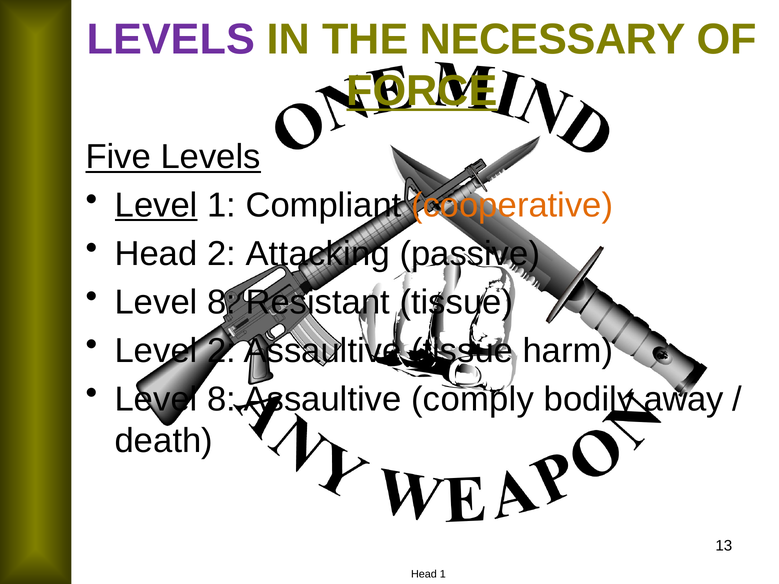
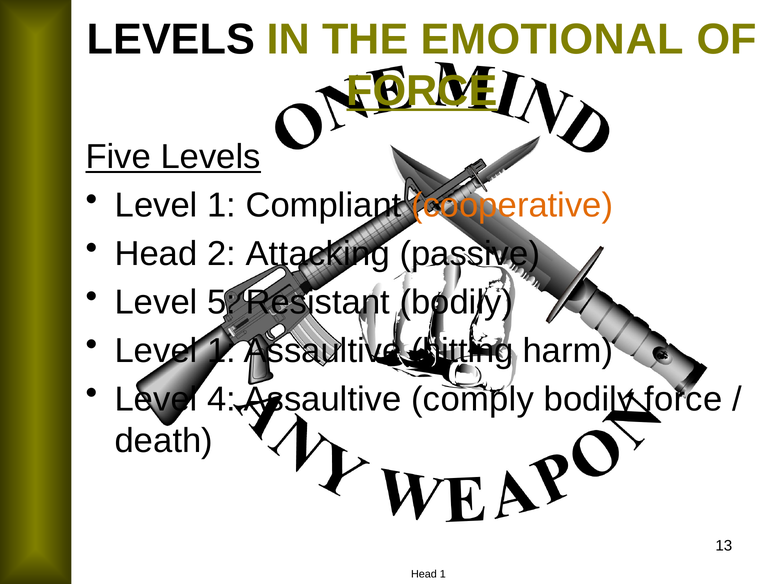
LEVELS colour: purple -> black (171, 39)
NECESSARY: NECESSARY -> EMOTIONAL (552, 39)
Level underline: present -> none (156, 205)
8: 8 -> 5 (222, 302)
Resistant tissue: tissue -> bodily (456, 302)
2: 2 -> 1 (222, 351)
Assaultive tissue: tissue -> hitting (462, 351)
8: 8 -> 4 (222, 399)
bodily away: away -> force (683, 399)
